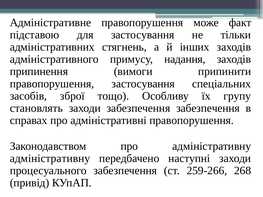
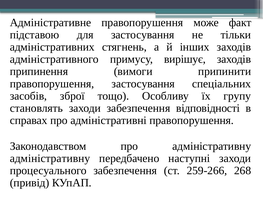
надання: надання -> вирішує (185, 59)
забезпечення забезпечення: забезпечення -> відповідності (208, 108)
